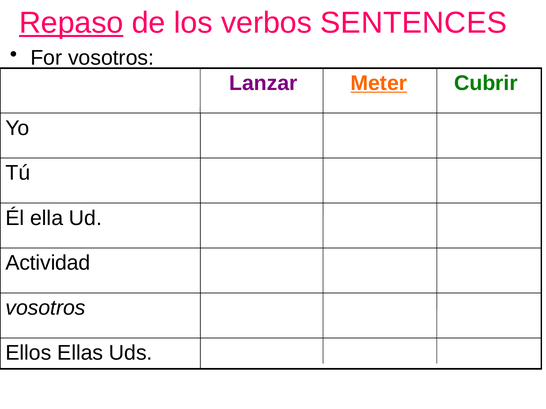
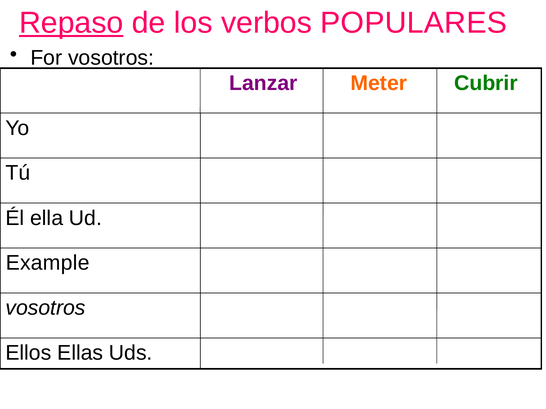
SENTENCES: SENTENCES -> POPULARES (414, 23)
Meter underline: present -> none (379, 83)
Actividad: Actividad -> Example (48, 263)
